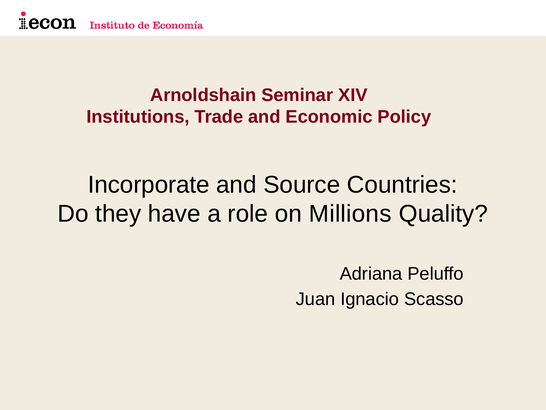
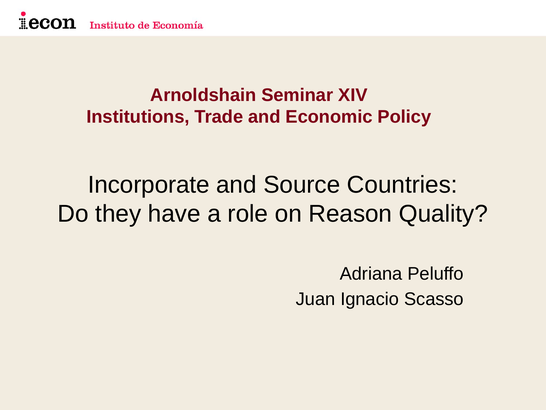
Millions: Millions -> Reason (350, 214)
